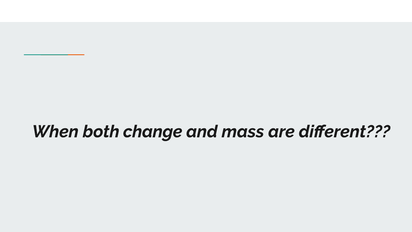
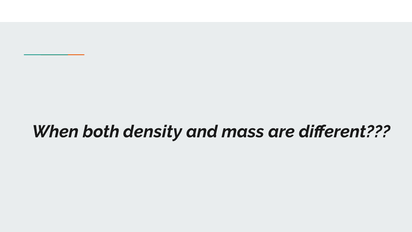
change: change -> density (153, 131)
